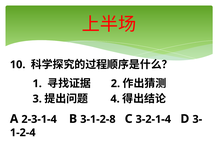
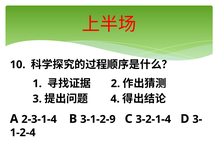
3-1-2-8: 3-1-2-8 -> 3-1-2-9 (98, 119)
